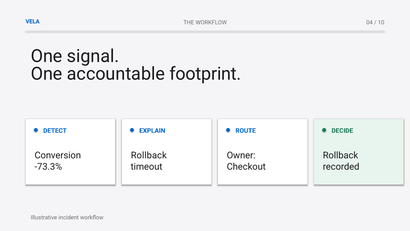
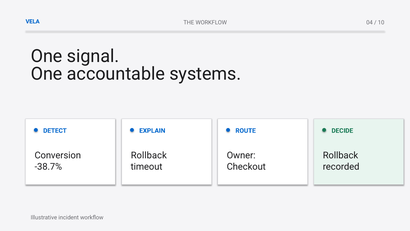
footprint: footprint -> systems (205, 74)
-73.3%: -73.3% -> -38.7% (48, 166)
